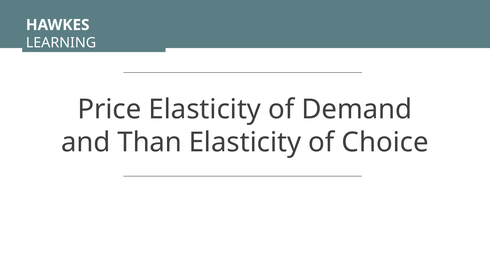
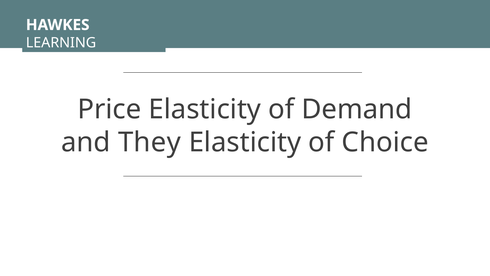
Than: Than -> They (149, 142)
